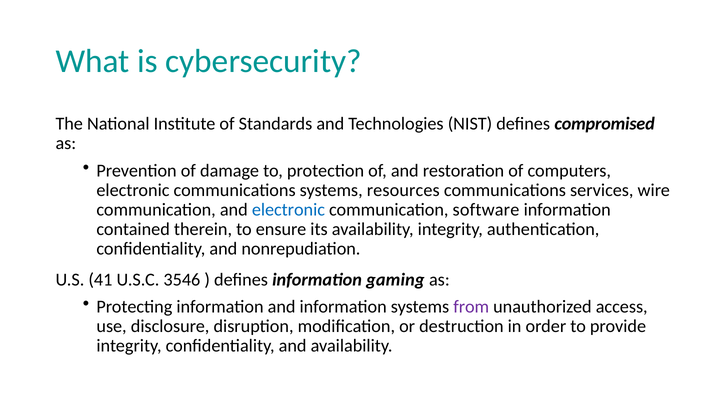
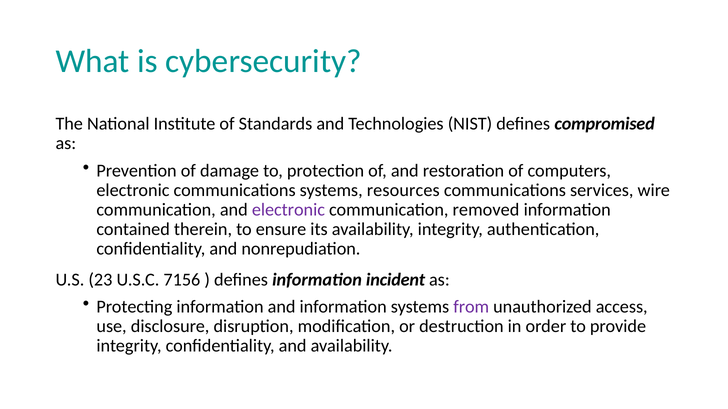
electronic colour: blue -> purple (288, 210)
software: software -> removed (486, 210)
41: 41 -> 23 (100, 280)
3546: 3546 -> 7156 (182, 280)
gaming: gaming -> incident (396, 280)
